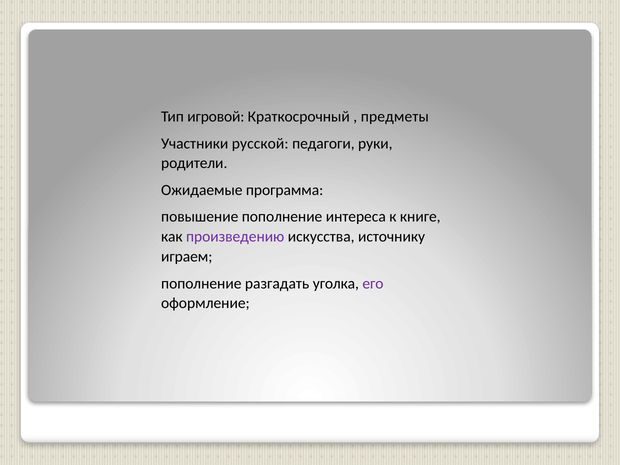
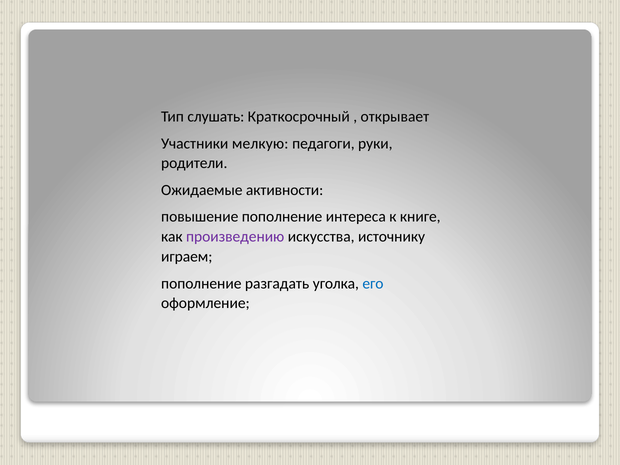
игровой: игровой -> слушать (216, 117)
предметы: предметы -> открывает (395, 117)
русской: русской -> мелкую (260, 143)
программа: программа -> активности (285, 190)
его colour: purple -> blue (373, 283)
